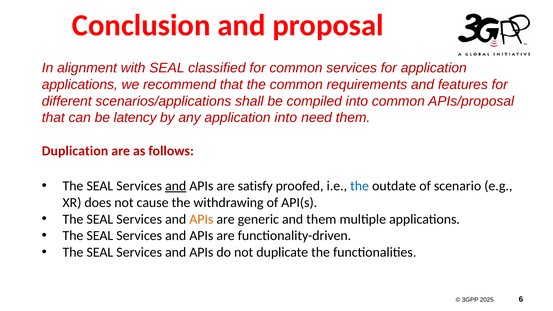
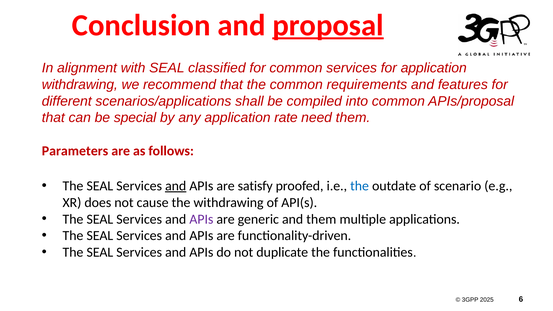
proposal underline: none -> present (328, 25)
applications: applications -> withdrawing (80, 85)
latency: latency -> special (135, 118)
application into: into -> rate (286, 118)
Duplication: Duplication -> Parameters (75, 151)
APIs colour: orange -> purple (201, 219)
